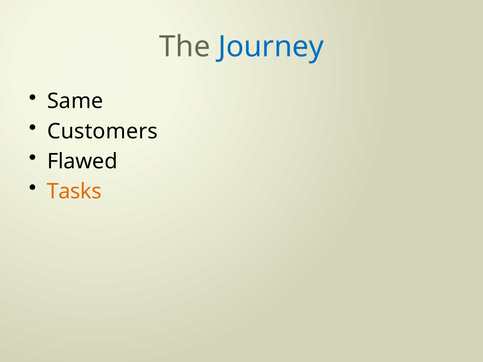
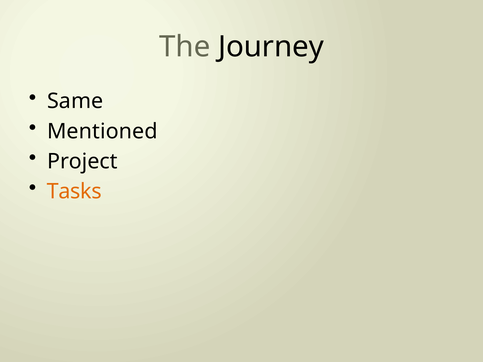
Journey colour: blue -> black (271, 47)
Customers: Customers -> Mentioned (102, 131)
Flawed: Flawed -> Project (82, 161)
